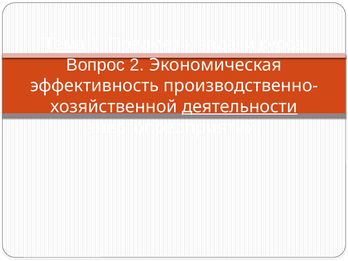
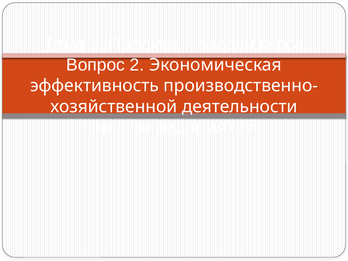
деятельности underline: present -> none (240, 107)
